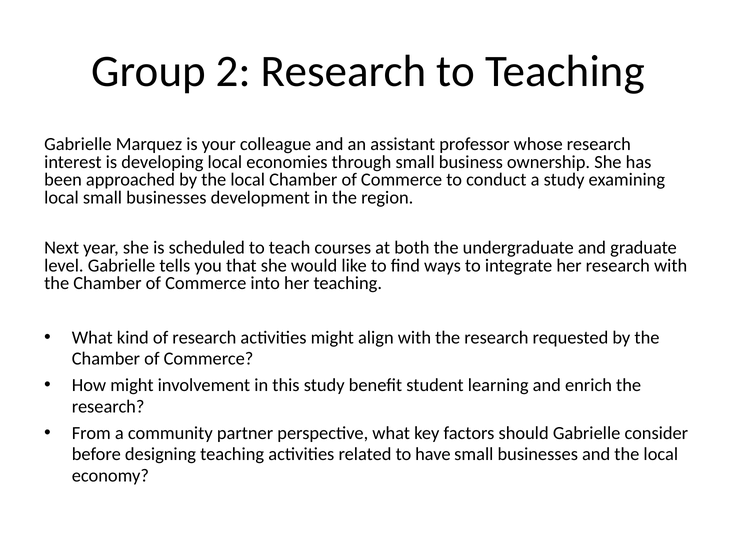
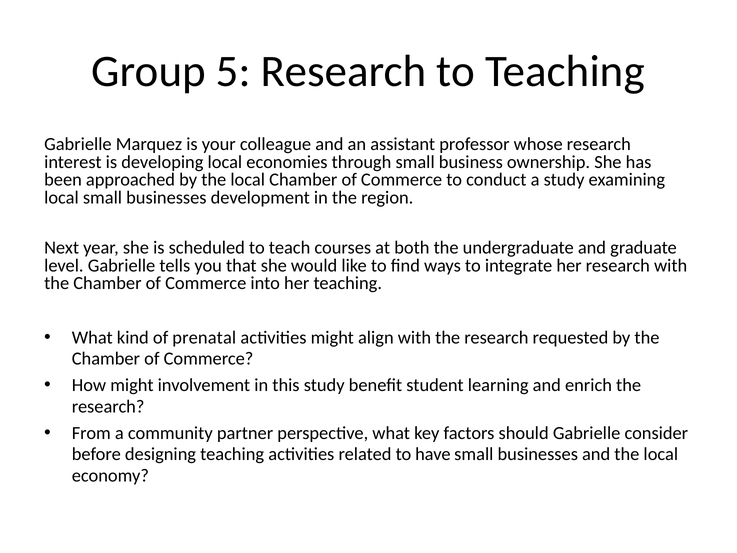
2: 2 -> 5 (233, 71)
of research: research -> prenatal (204, 338)
